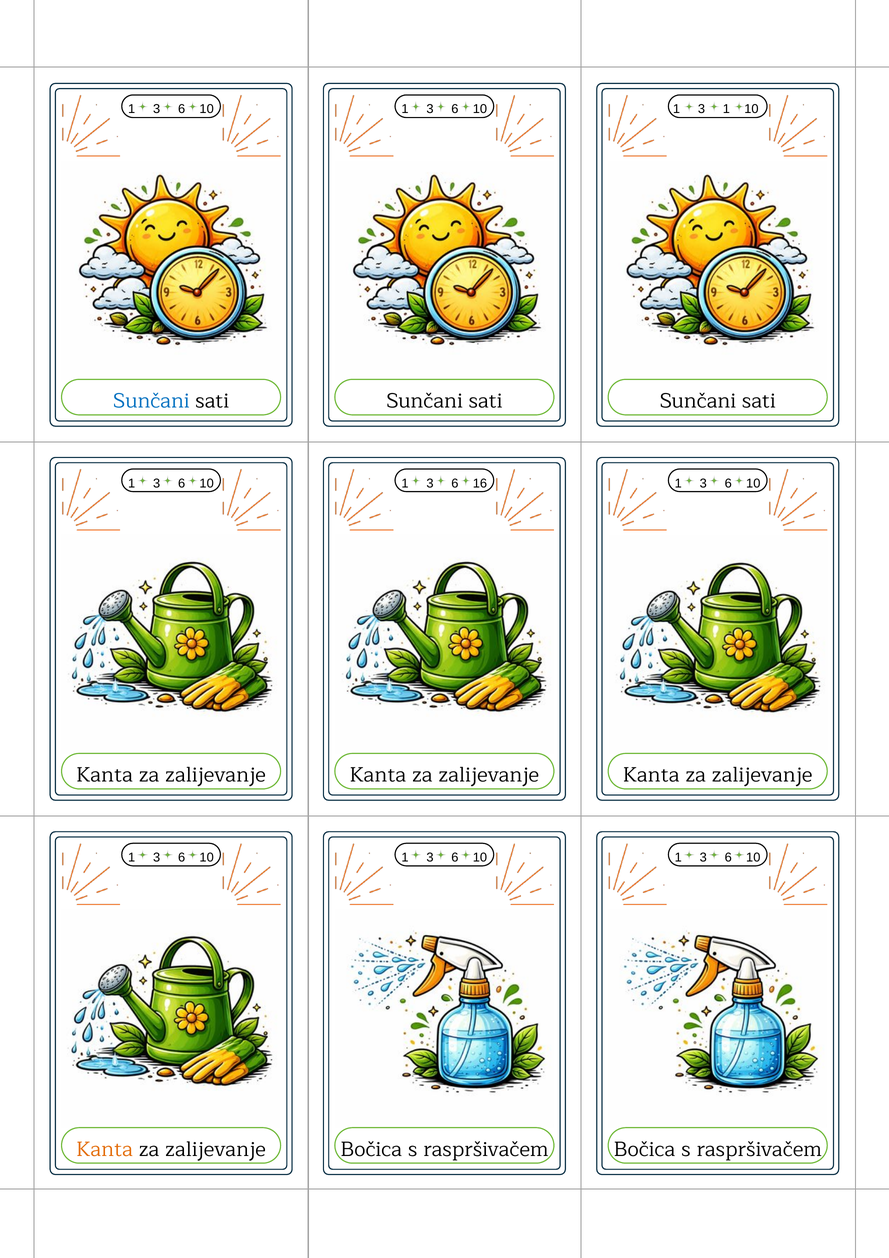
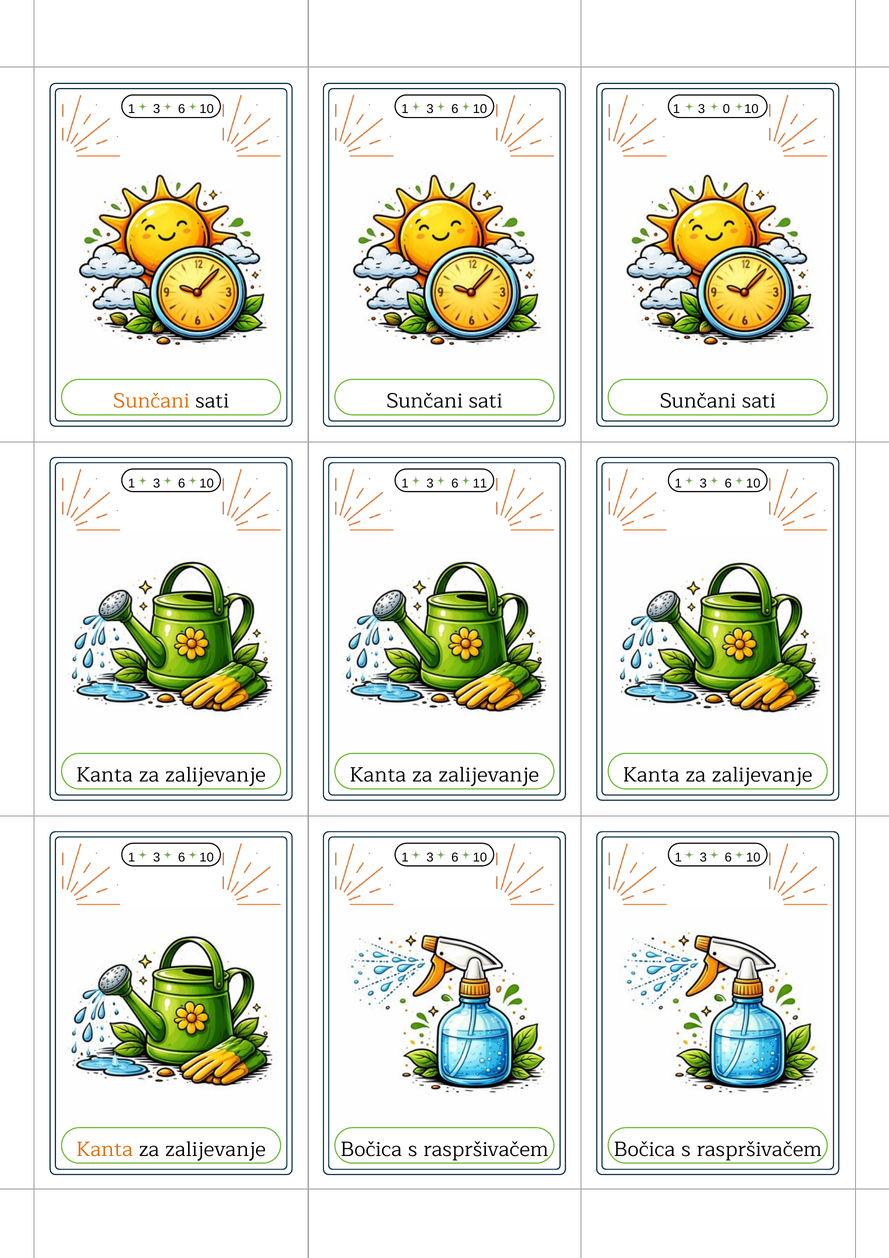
3 1: 1 -> 0 (726, 109)
Sunčani colour: blue -> orange (151, 401)
16: 16 -> 11 (480, 483)
